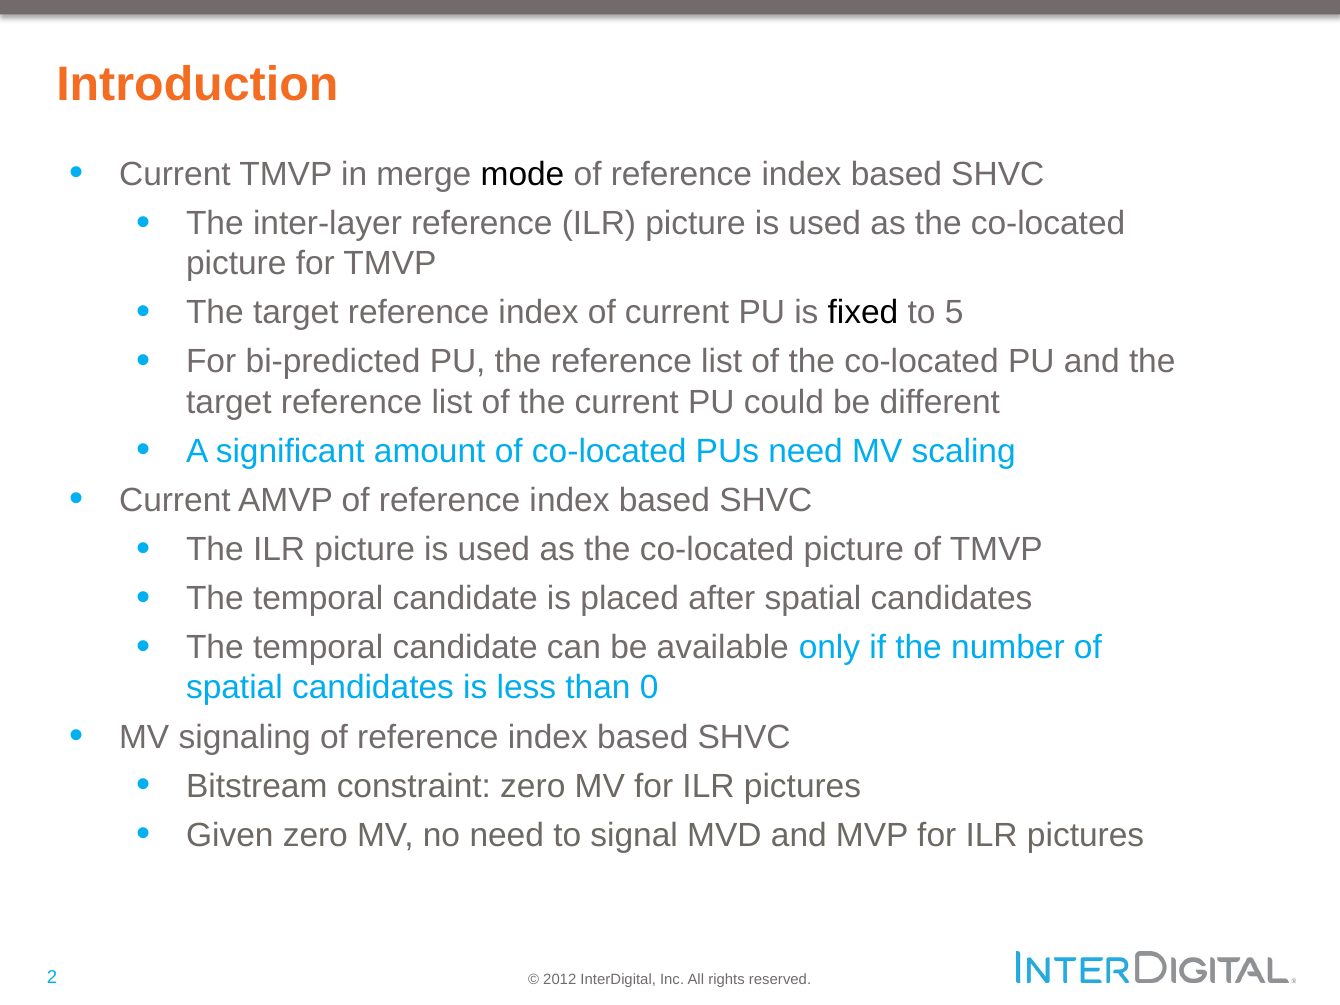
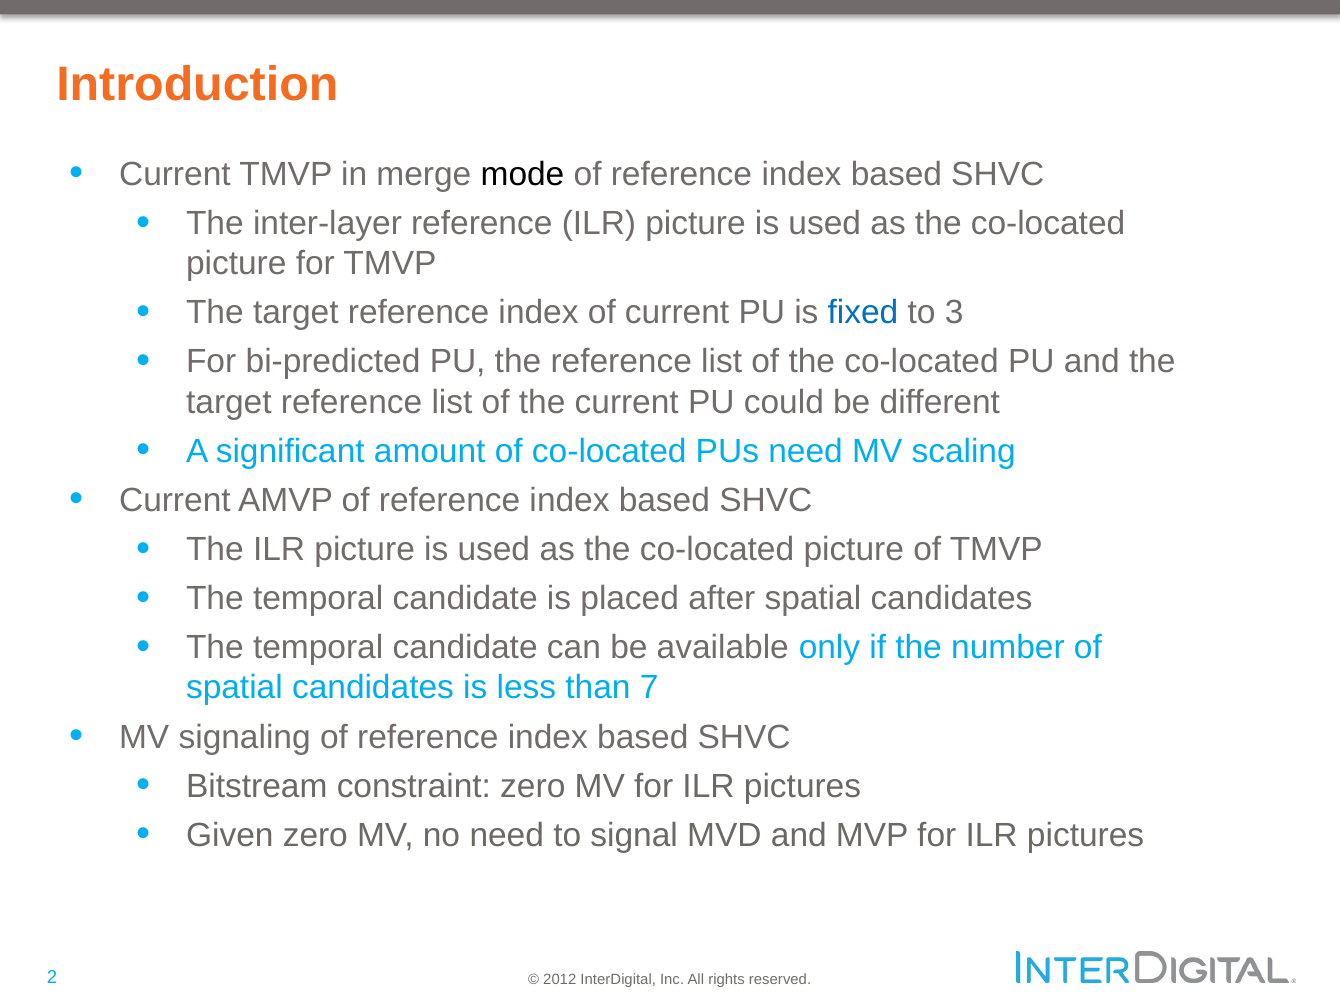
fixed colour: black -> blue (863, 313)
5: 5 -> 3 (954, 313)
0: 0 -> 7 (649, 688)
